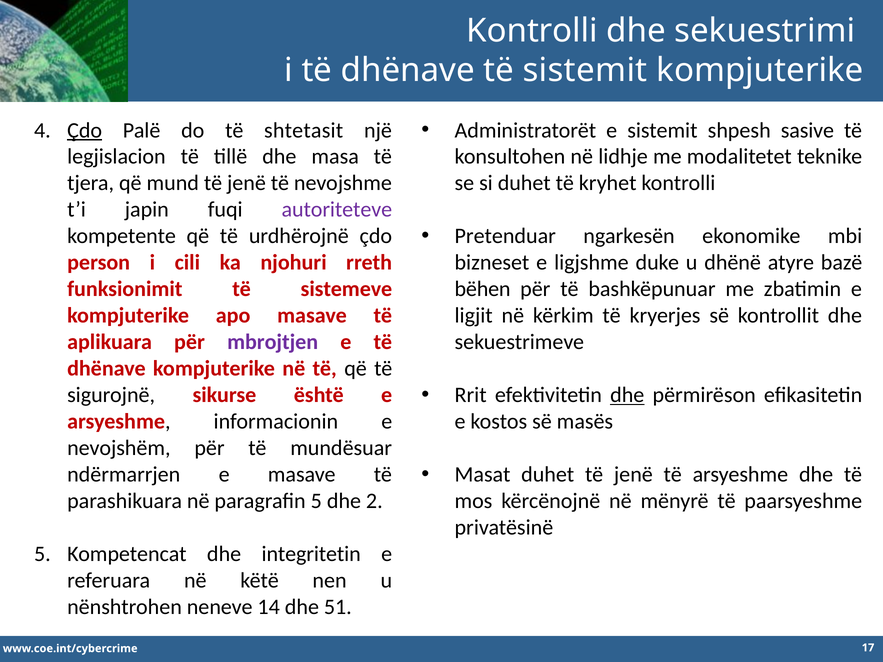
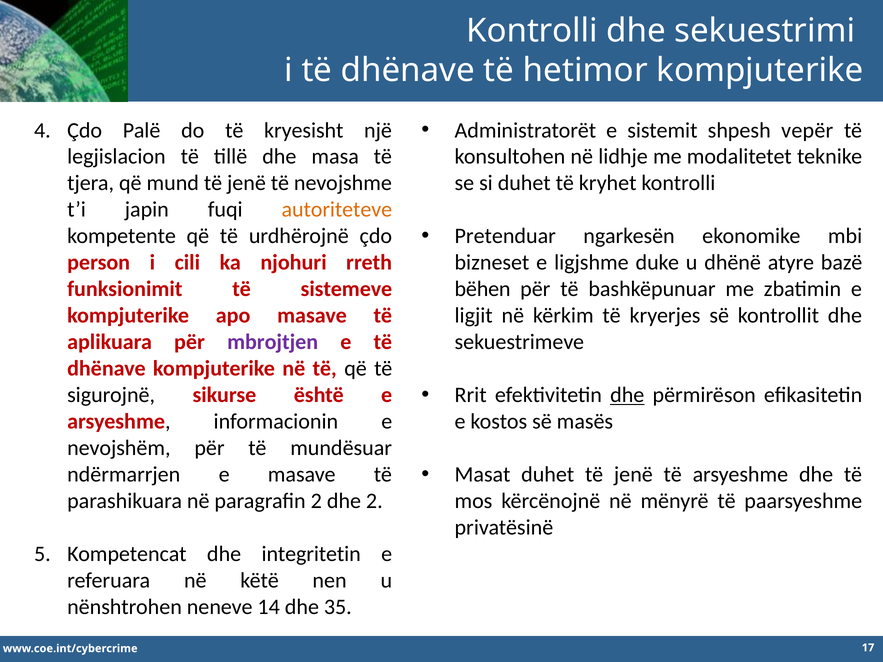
të sistemit: sistemit -> hetimor (585, 71)
sasive: sasive -> vepër (807, 130)
Çdo underline: present -> none (85, 130)
shtetasit: shtetasit -> kryesisht (304, 130)
autoriteteve colour: purple -> orange (337, 210)
paragrafin 5: 5 -> 2 (316, 501)
51: 51 -> 35 (338, 607)
